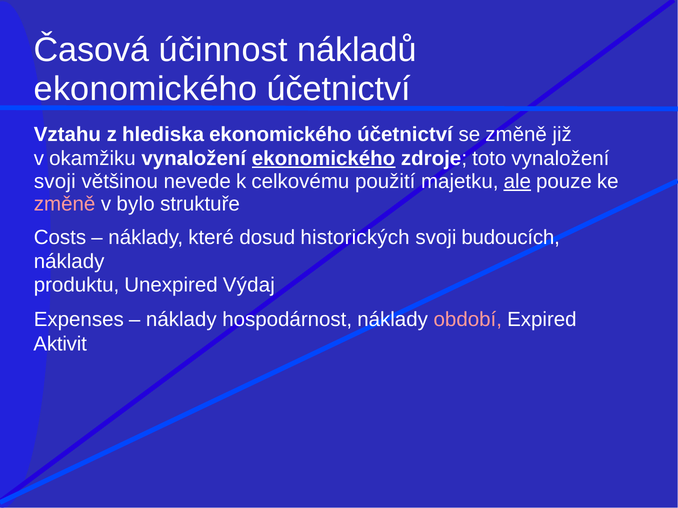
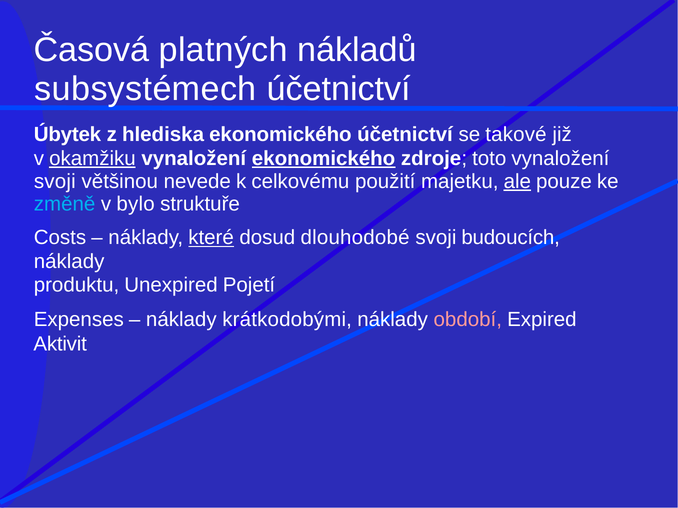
účinnost: účinnost -> platných (223, 50)
ekonomického: ekonomického -> subsystémech (145, 89)
Vztahu: Vztahu -> Úbytek (67, 134)
se změně: změně -> takové (516, 134)
okamžiku underline: none -> present (92, 159)
změně colour: pink -> light blue (65, 204)
které underline: none -> present (211, 238)
historických: historických -> dlouhodobé (355, 238)
Výdaj: Výdaj -> Pojetí (249, 285)
hospodárnost: hospodárnost -> krátkodobými (287, 320)
